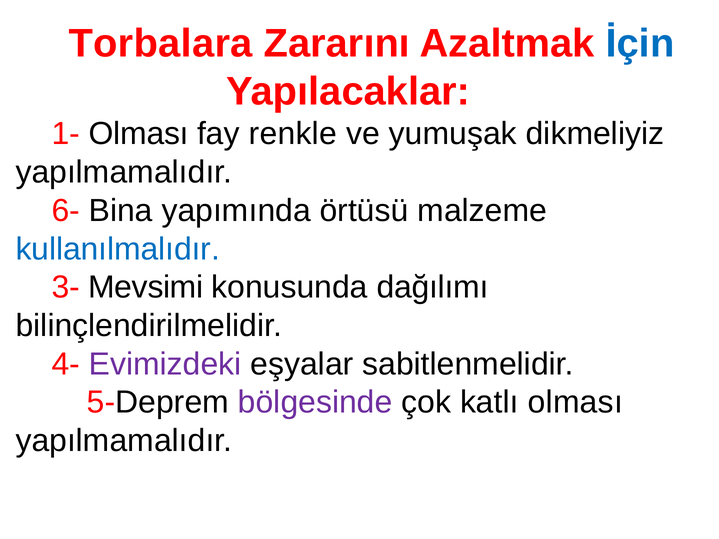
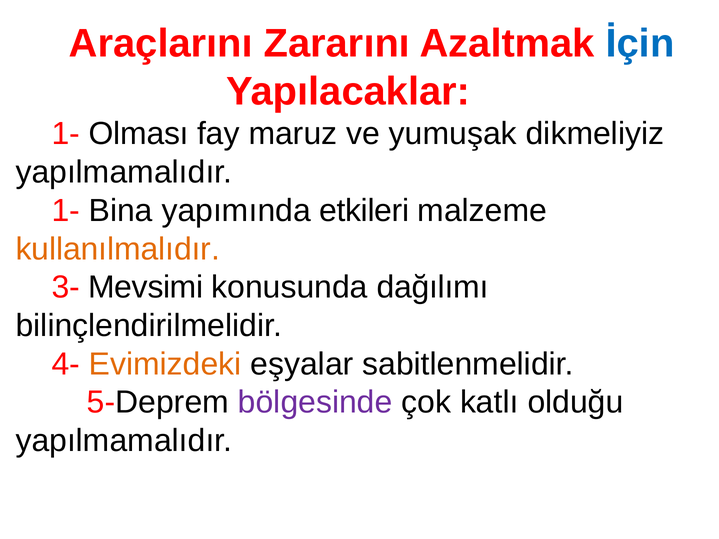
Torbalara: Torbalara -> Araçlarını (161, 44)
renkle: renkle -> maruz (293, 134)
6-: 6- -> 1- (66, 211)
örtüsü: örtüsü -> etkileri (364, 211)
kullanılmalıdır colour: blue -> orange (118, 249)
Evimizdeki colour: purple -> orange (165, 364)
katlı olması: olması -> olduğu (575, 403)
